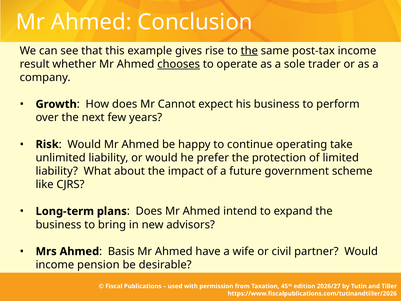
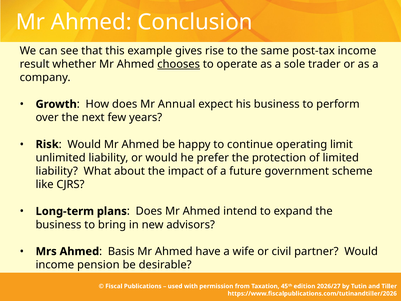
the underline: present -> none (249, 51)
Cannot: Cannot -> Annual (177, 104)
take: take -> limit (341, 144)
